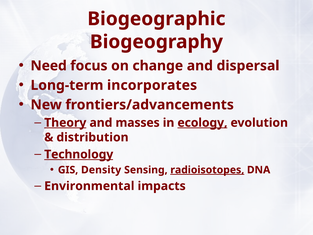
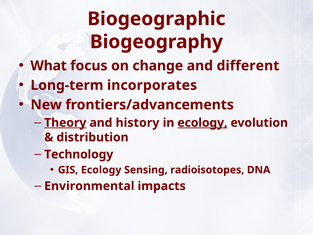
Need: Need -> What (49, 66)
dispersal: dispersal -> different (248, 66)
masses: masses -> history (137, 123)
Technology underline: present -> none (79, 154)
GIS Density: Density -> Ecology (101, 170)
radioisotopes underline: present -> none (207, 170)
